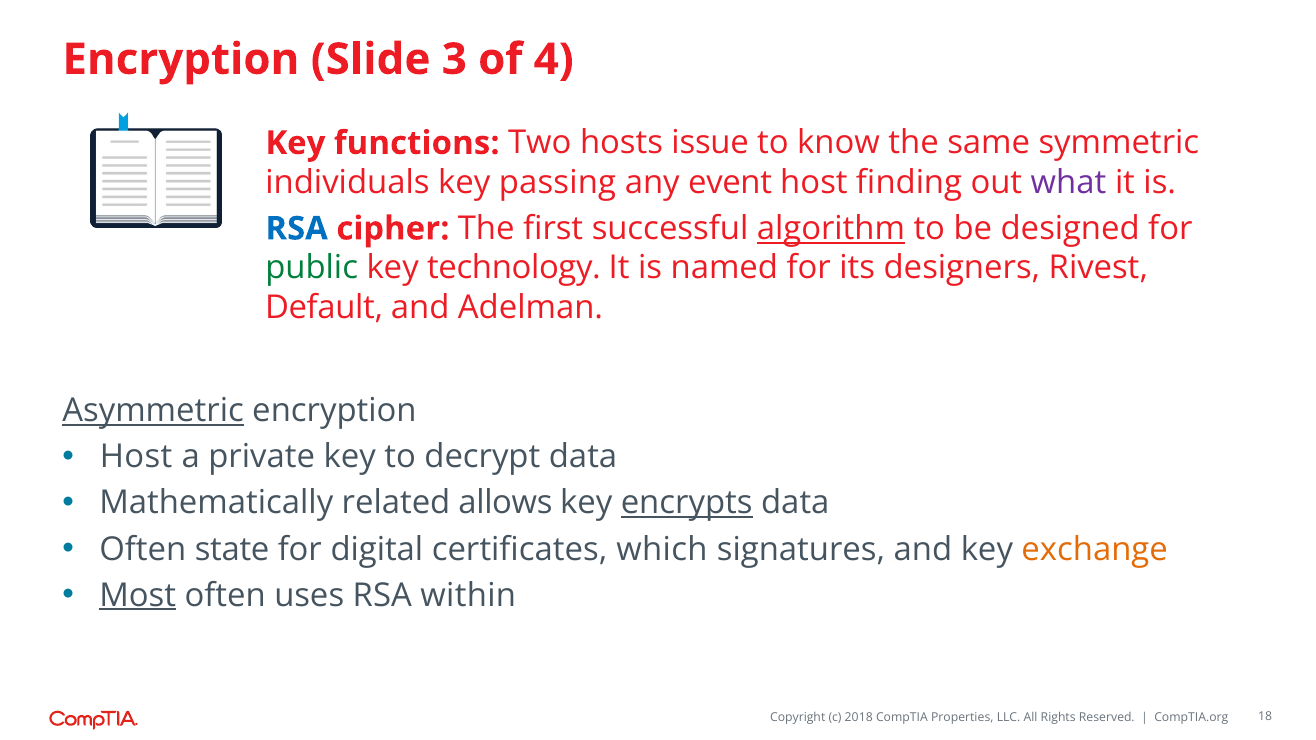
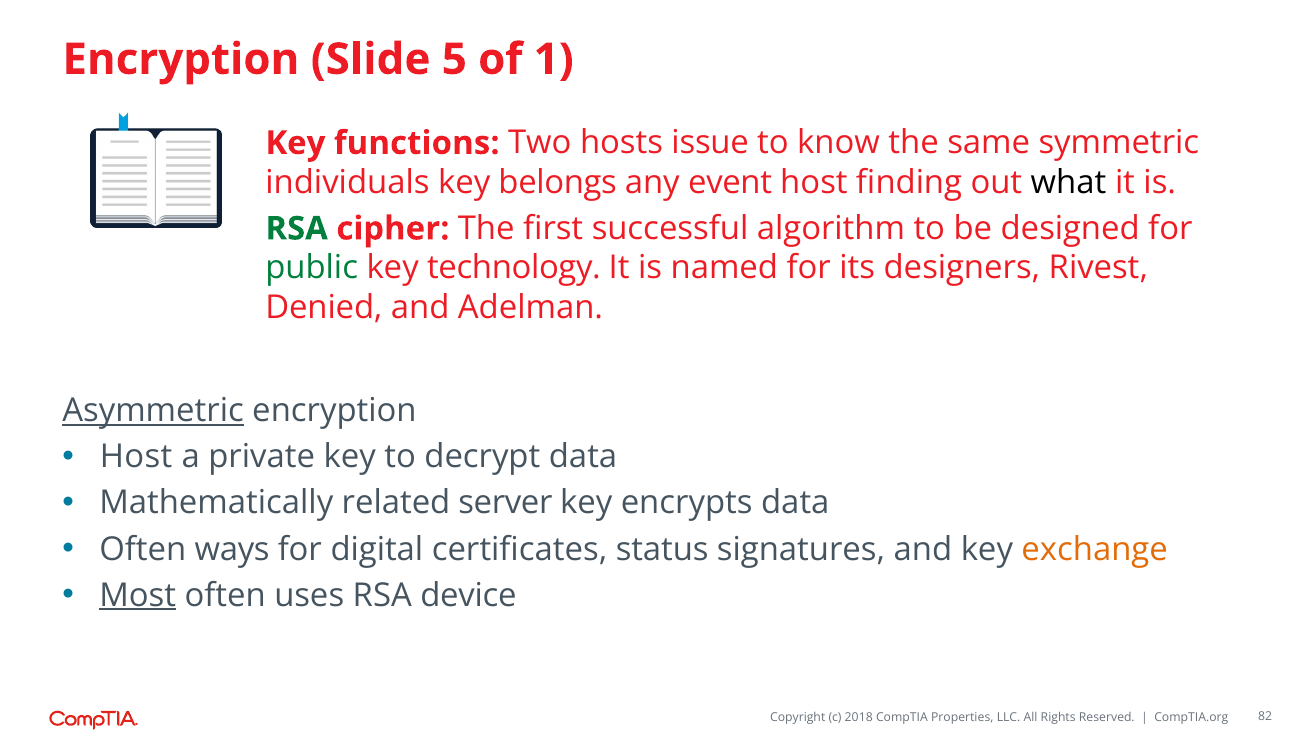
3: 3 -> 5 (454, 59)
4: 4 -> 1 (554, 59)
passing: passing -> belongs (558, 183)
what colour: purple -> black (1069, 183)
RSA colour: blue -> green (297, 229)
algorithm underline: present -> none (831, 229)
Default: Default -> Denied (324, 308)
allows: allows -> server (505, 503)
encrypts underline: present -> none (687, 503)
state: state -> ways (232, 549)
which: which -> status (662, 549)
within: within -> device (469, 595)
18: 18 -> 82 (1265, 717)
